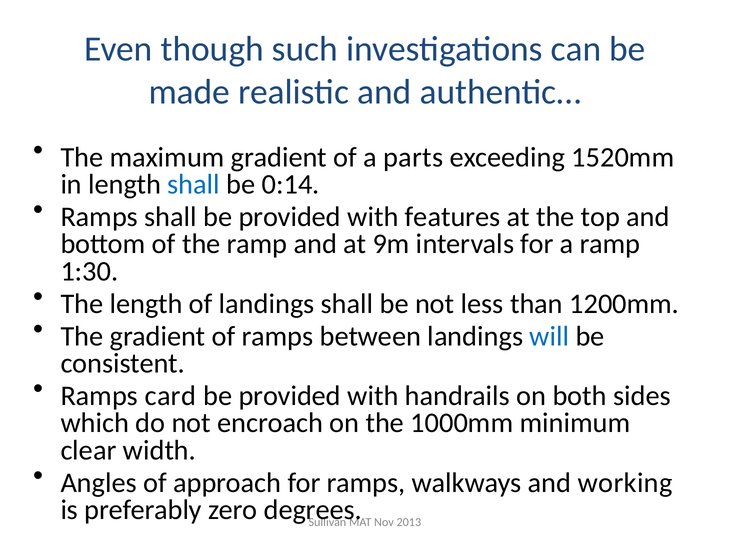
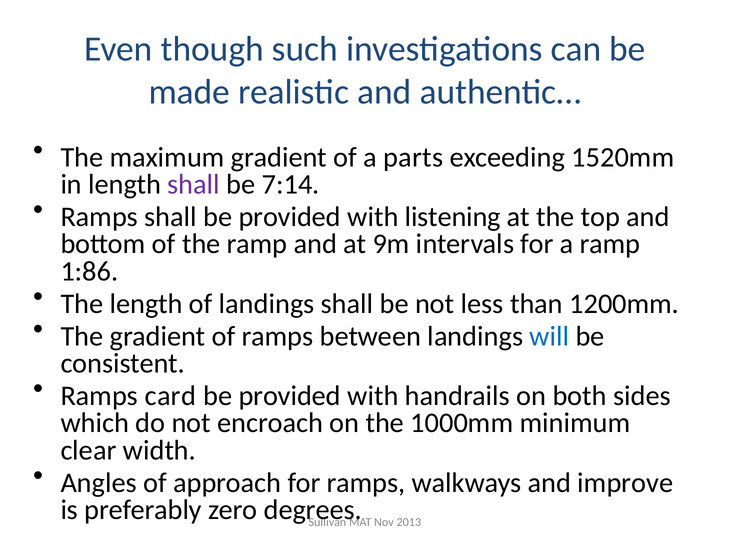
shall colour: blue -> purple (194, 185)
0:14: 0:14 -> 7:14 (291, 185)
features: features -> listening (453, 217)
1:30: 1:30 -> 1:86 (89, 272)
working: working -> improve (625, 483)
